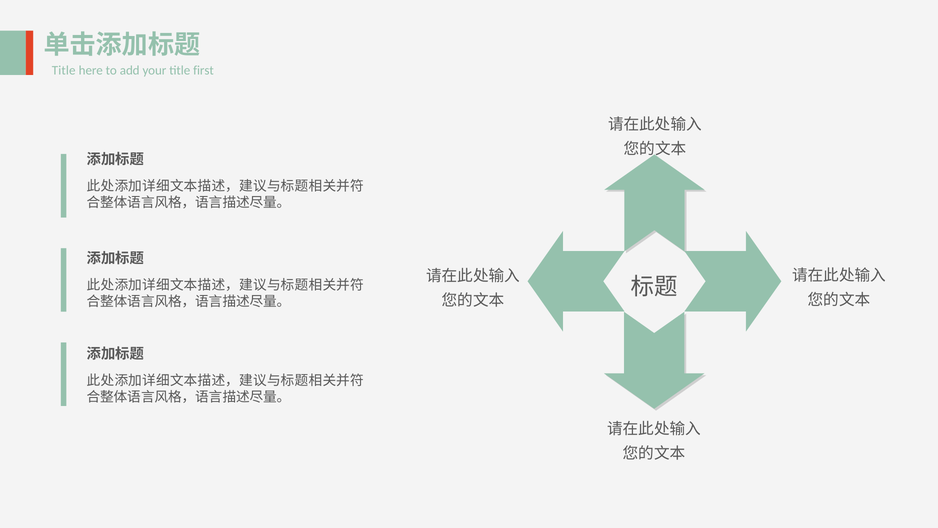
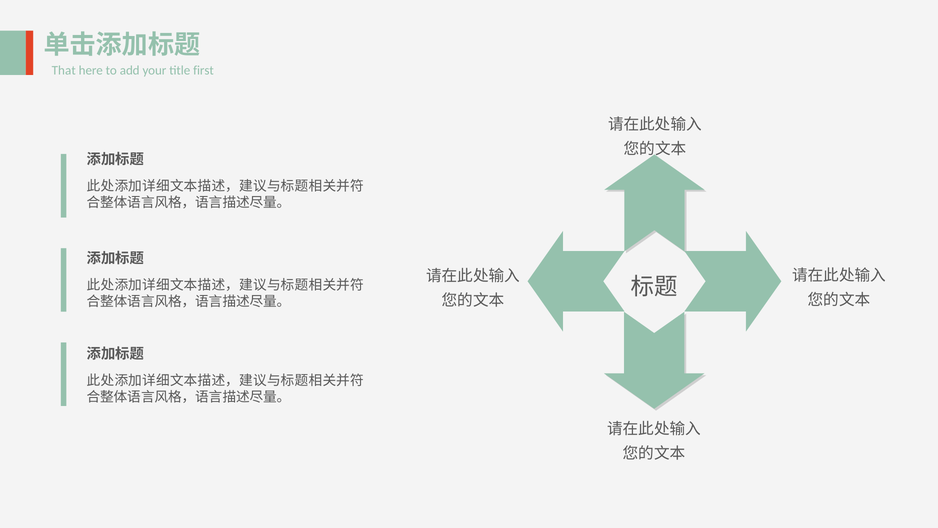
Title: Title -> That (64, 70)
